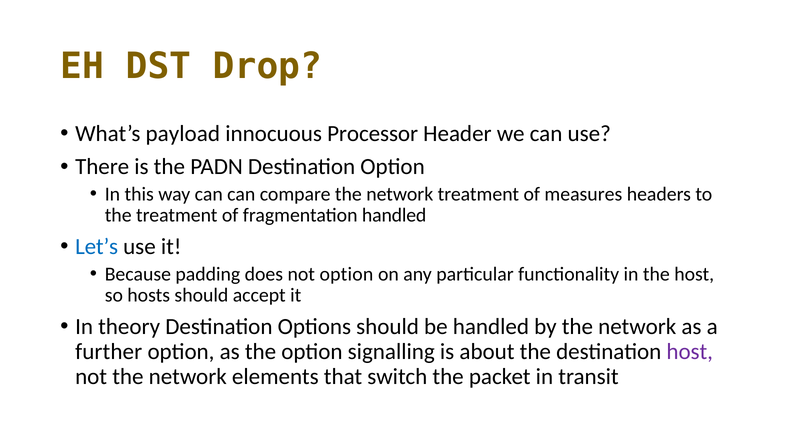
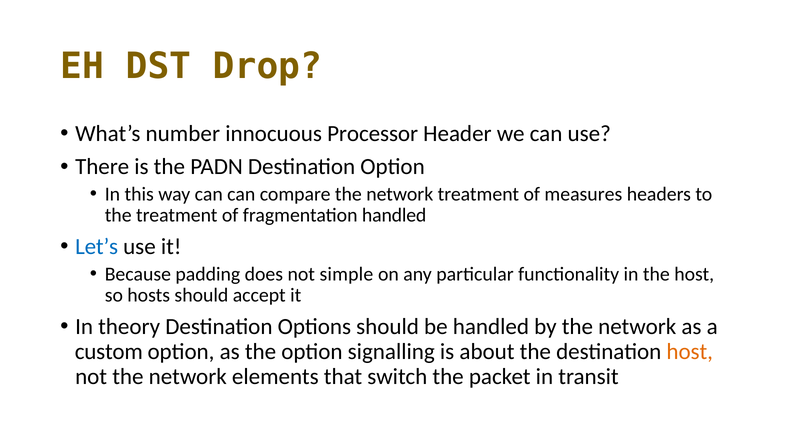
payload: payload -> number (183, 134)
not option: option -> simple (346, 274)
further: further -> custom (109, 352)
host colour: purple -> orange (690, 352)
